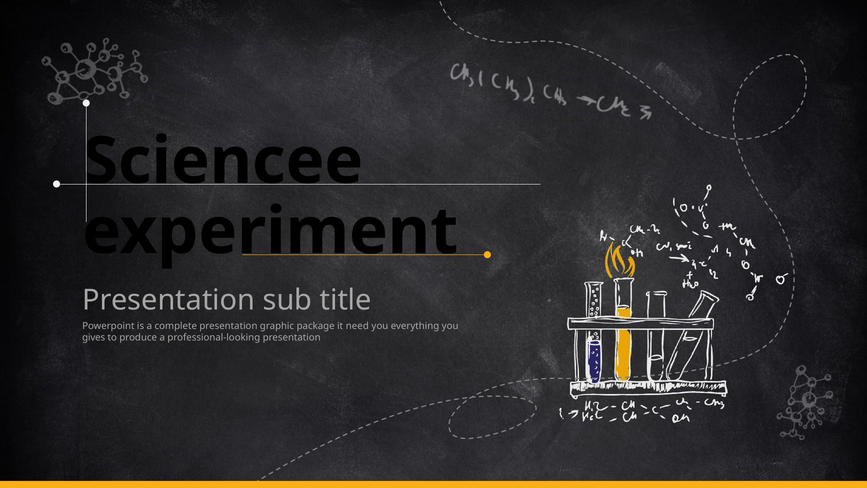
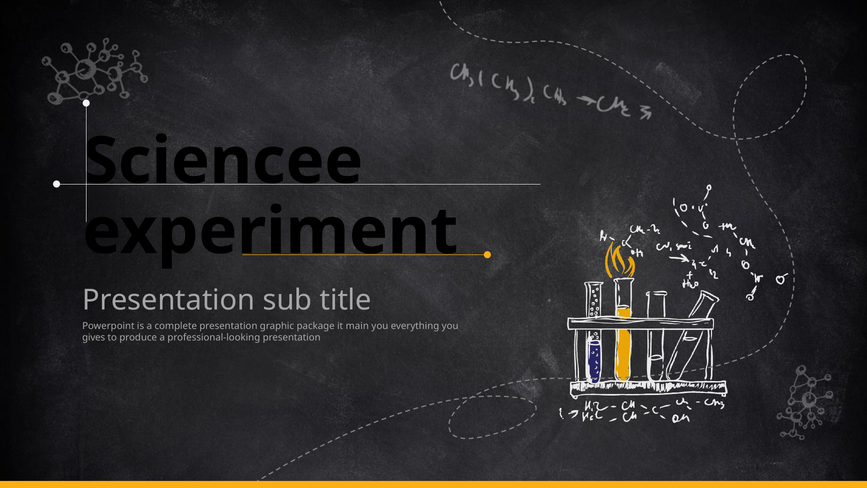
need: need -> main (357, 326)
